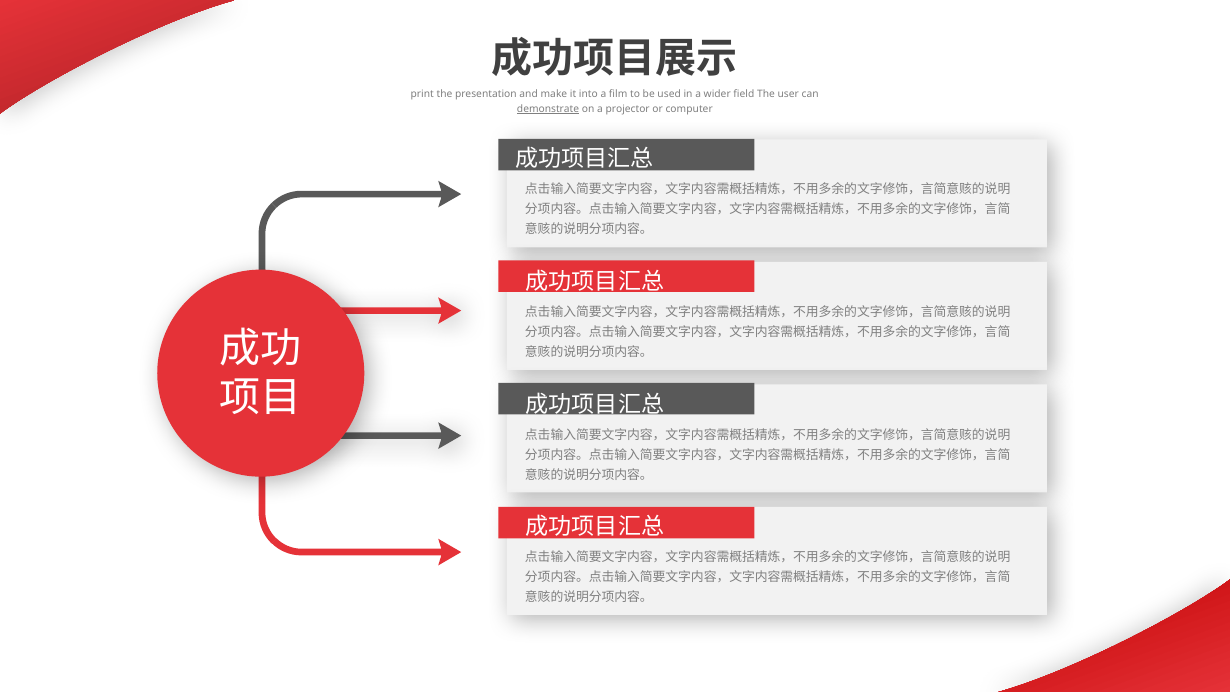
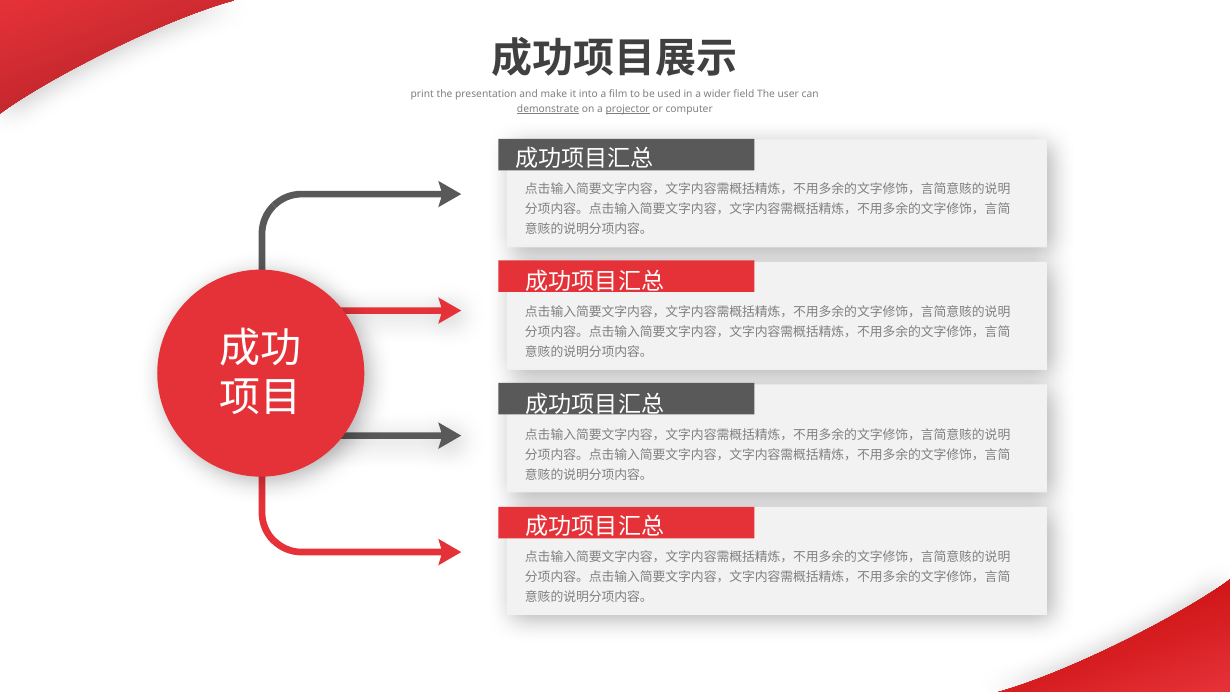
projector underline: none -> present (628, 109)
